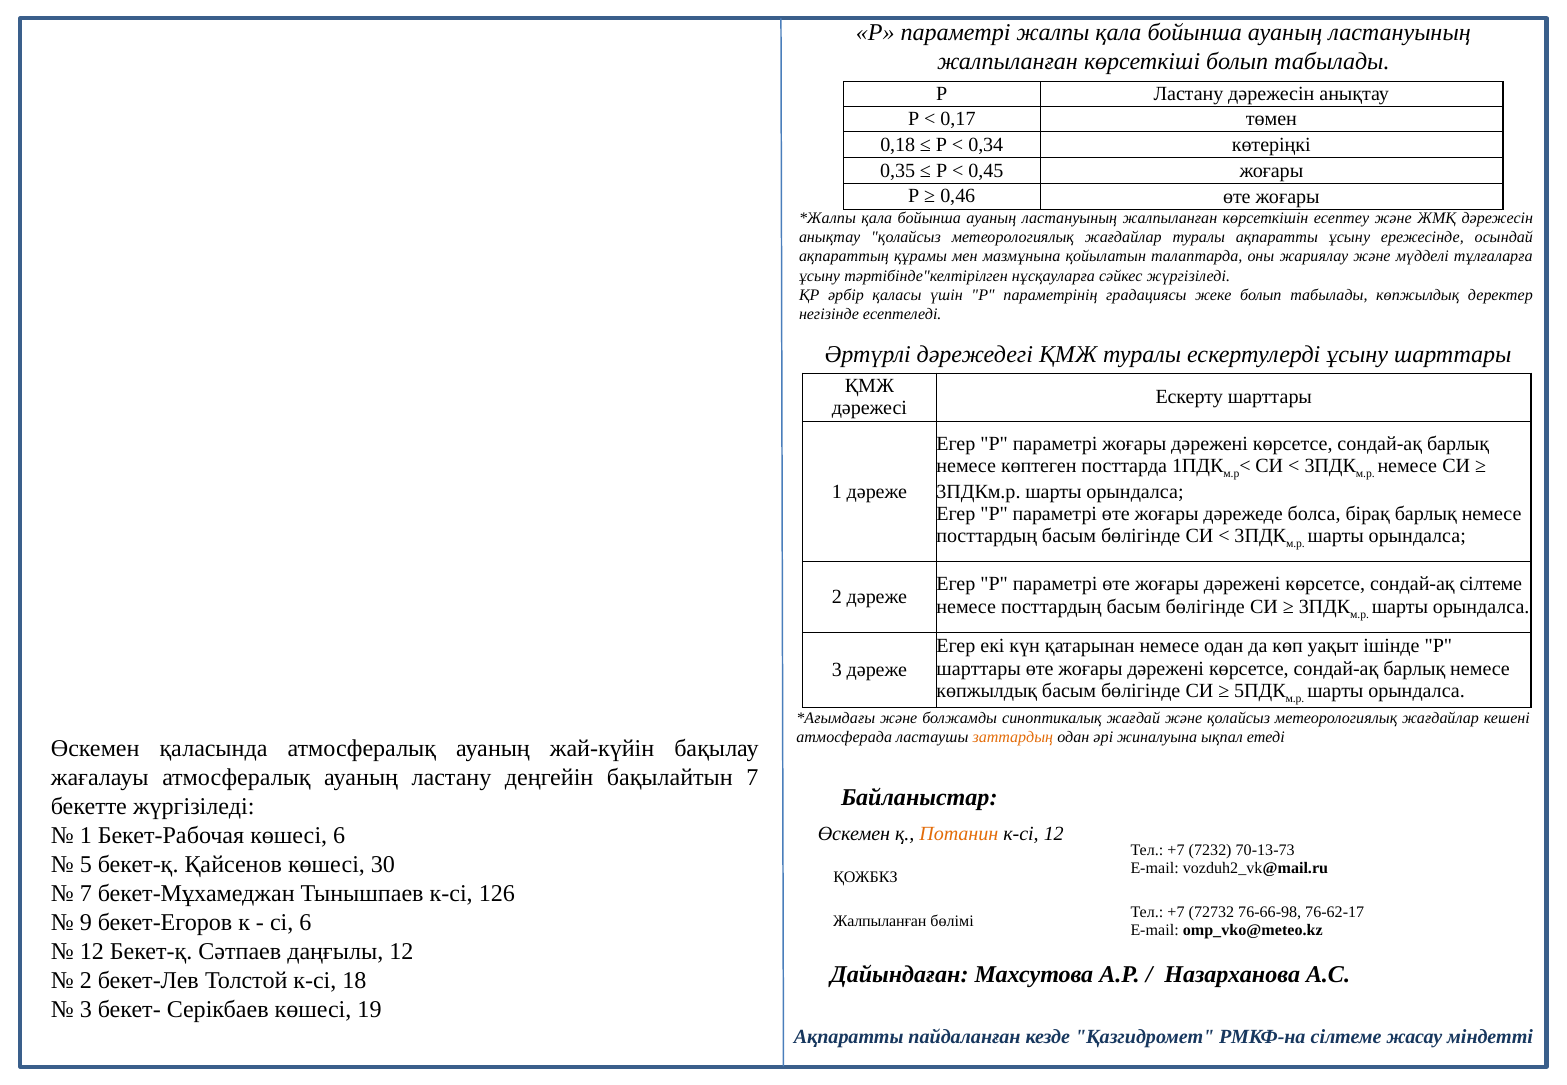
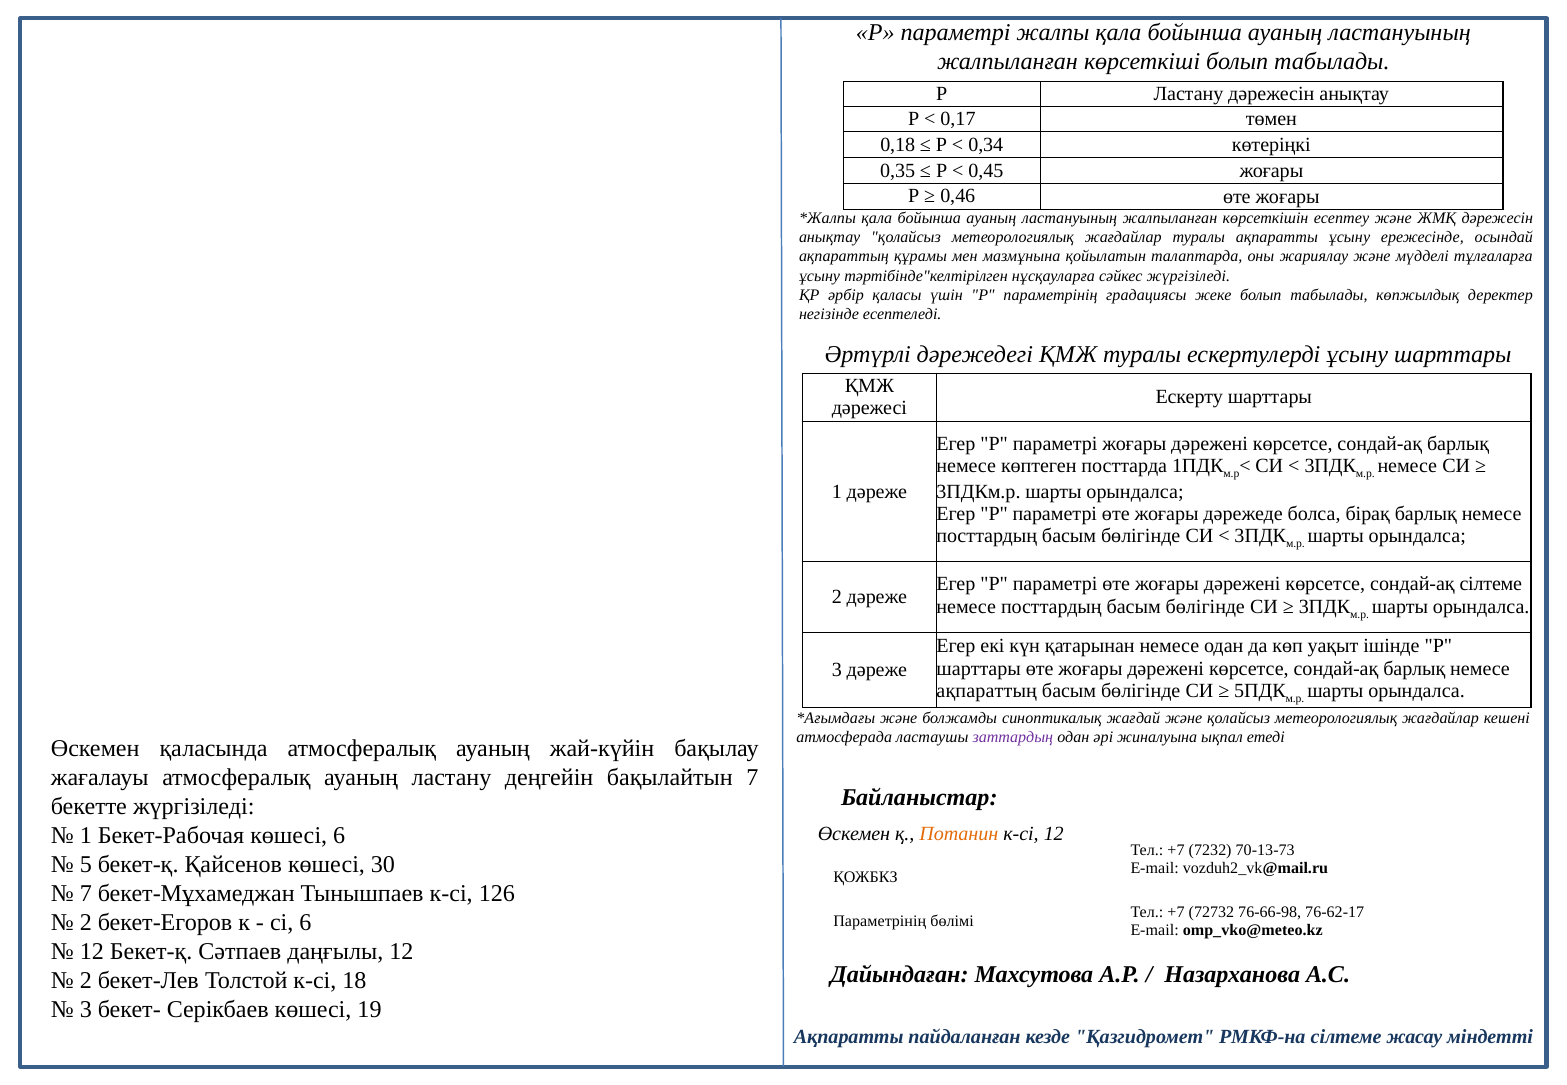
көпжылдық: көпжылдық -> ақпараттың (987, 691)
заттардың colour: orange -> purple (1013, 737)
9: 9 -> 2 (86, 922)
Жалпыланған: Жалпыланған -> Параметрінің (880, 921)
